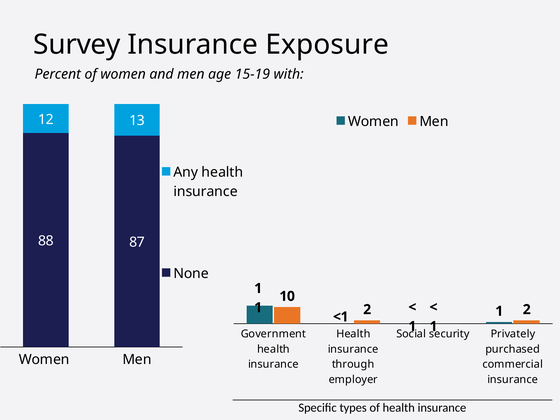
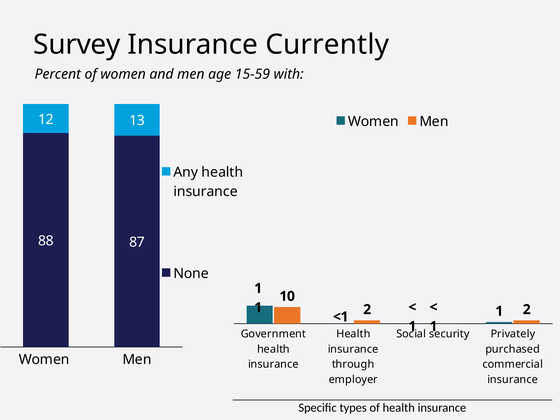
Exposure: Exposure -> Currently (327, 44)
15-19: 15-19 -> 15-59 (252, 74)
